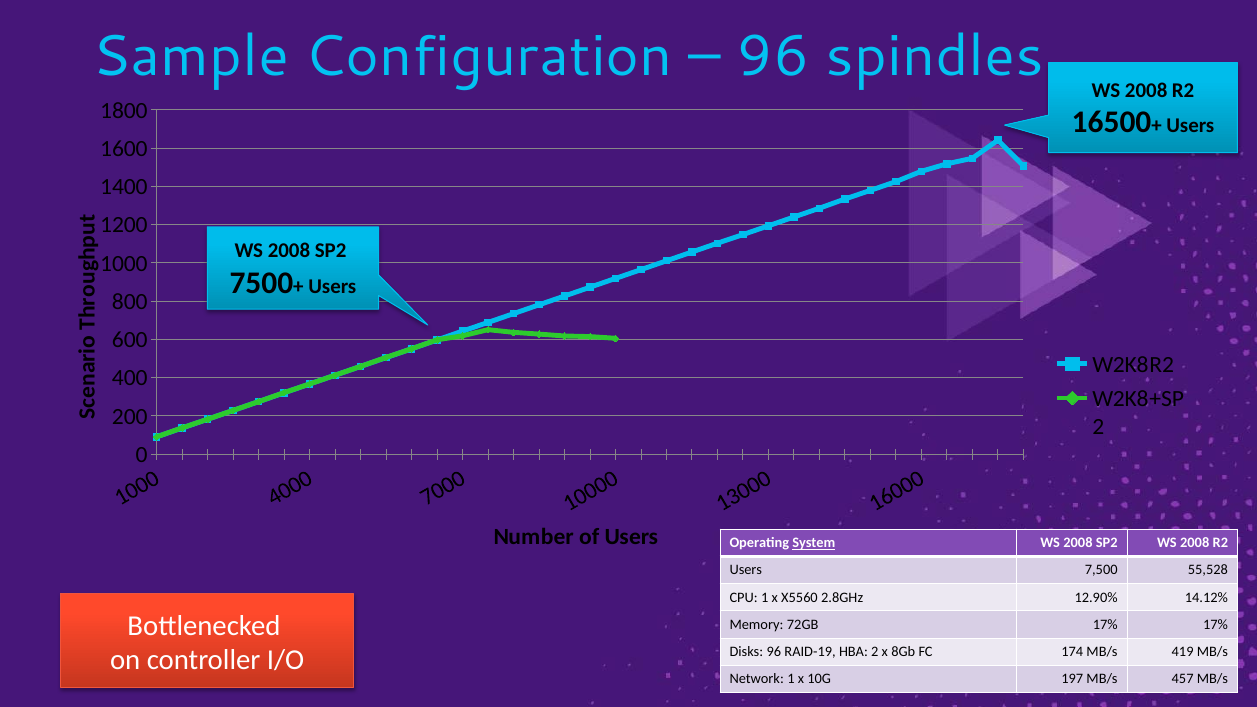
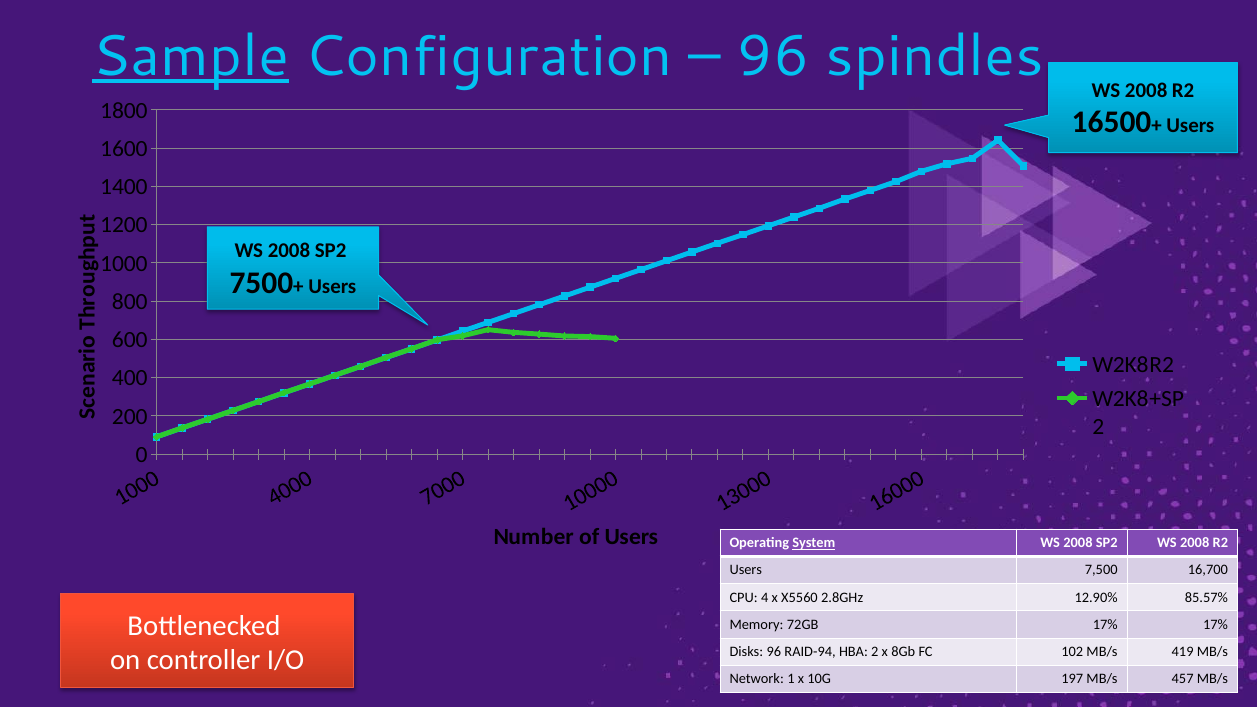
Sample underline: none -> present (191, 56)
55,528: 55,528 -> 16,700 (1208, 570)
CPU 1: 1 -> 4 (765, 598)
14.12%: 14.12% -> 85.57% (1206, 598)
RAID-19: RAID-19 -> RAID-94 (810, 652)
174: 174 -> 102 (1072, 652)
